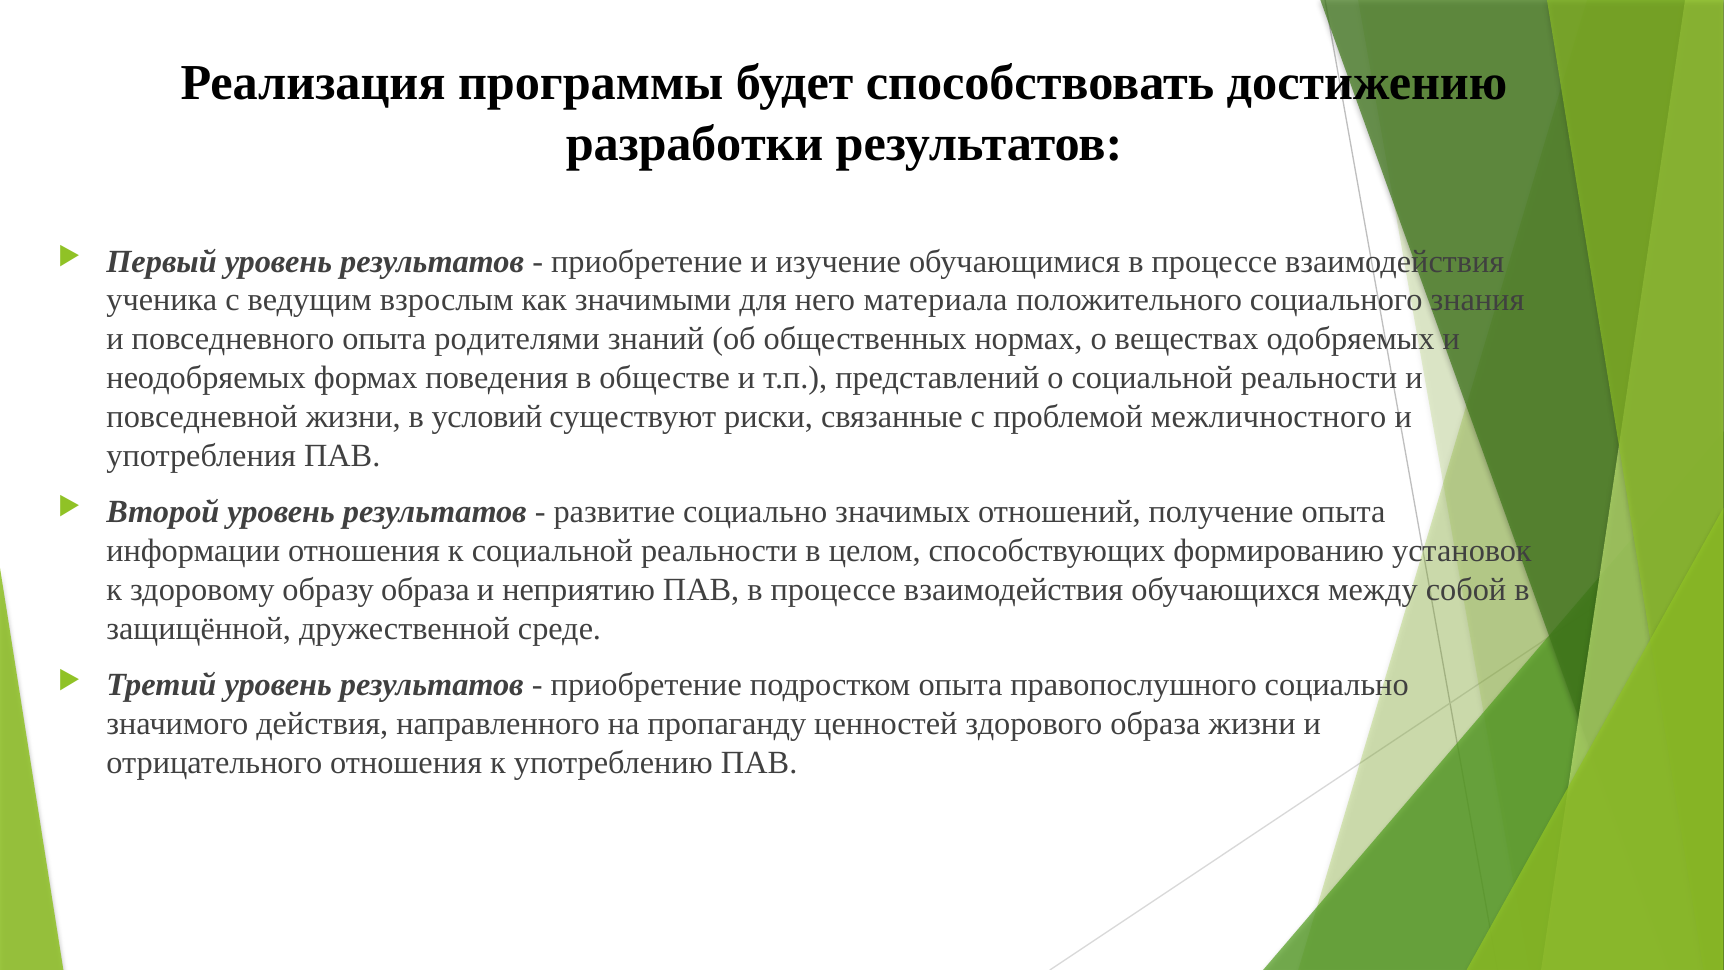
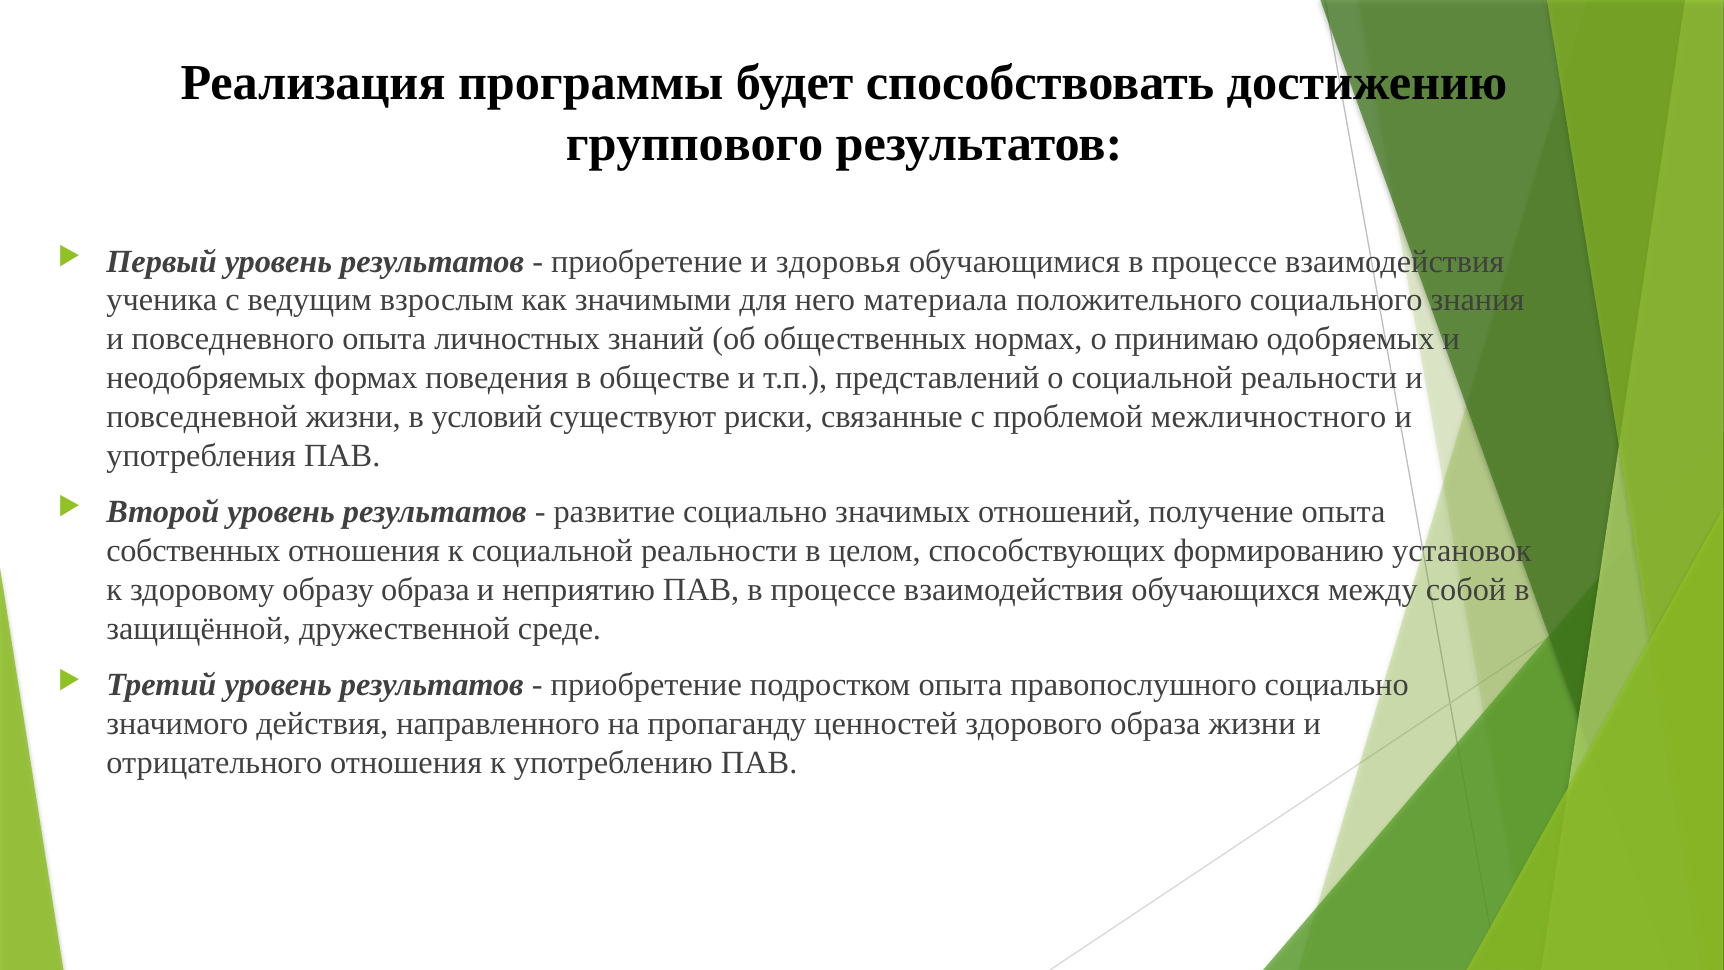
разработки: разработки -> группового (695, 143)
изучение: изучение -> здоровья (838, 261)
родителями: родителями -> личностных (517, 339)
веществах: веществах -> принимаю (1187, 339)
информации: информации -> собственных (193, 551)
